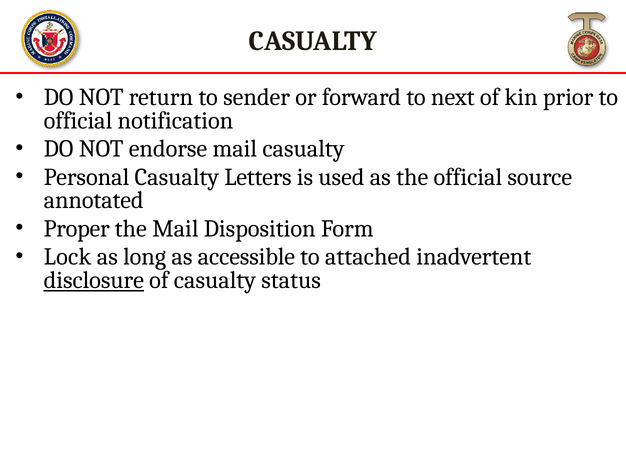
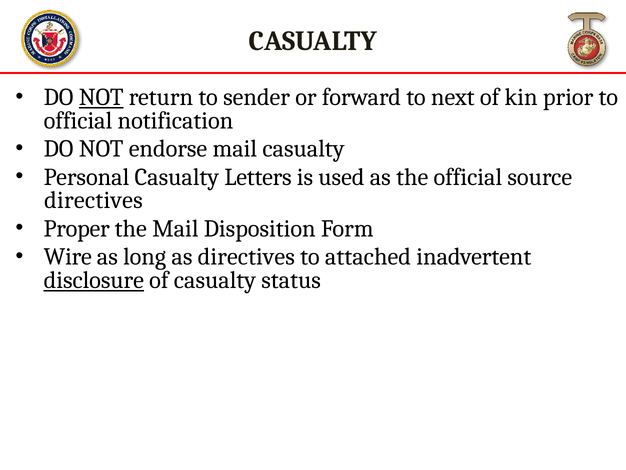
NOT underline: none -> present (101, 97)
annotated: annotated -> directives (93, 200)
Lock: Lock -> Wire (68, 257)
as accessible: accessible -> directives (246, 257)
